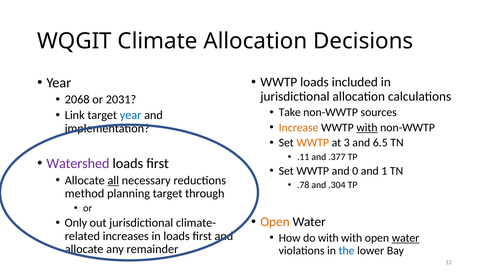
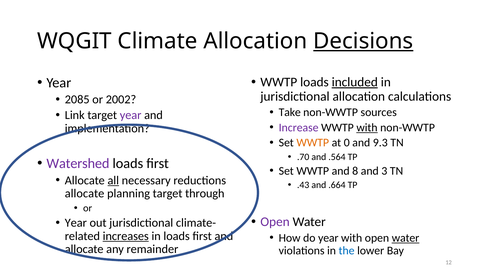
Decisions underline: none -> present (363, 41)
included underline: none -> present (355, 82)
2068: 2068 -> 2085 (77, 100)
2031: 2031 -> 2002 (121, 100)
year colour: blue -> purple (131, 115)
Increase colour: orange -> purple (299, 128)
3: 3 -> 0 (347, 143)
6.5: 6.5 -> 9.3 (380, 143)
.11: .11 -> .70 (303, 157)
.377: .377 -> .564 (337, 157)
0: 0 -> 8 (355, 171)
1: 1 -> 3 (384, 171)
.78: .78 -> .43 (303, 185)
.304: .304 -> .664 (337, 185)
method: method -> allocate (85, 194)
Open colour: orange -> purple (275, 222)
Only: Only -> Year (76, 223)
increases underline: none -> present (126, 236)
do with: with -> year (328, 238)
